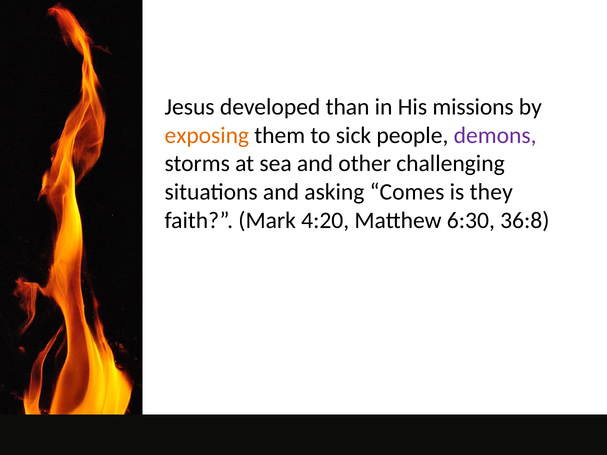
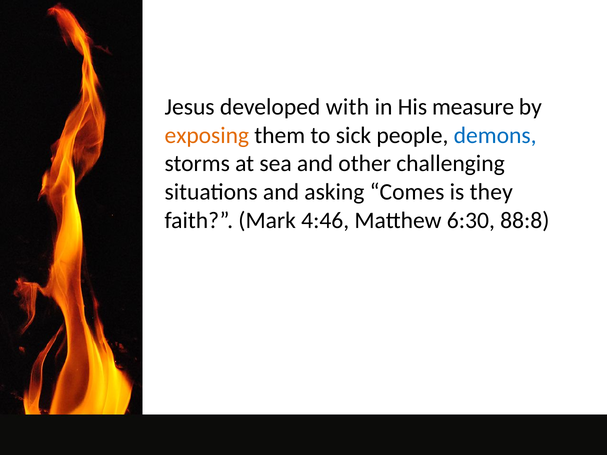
than: than -> with (347, 107)
missions: missions -> measure (473, 107)
demons colour: purple -> blue (495, 135)
4:20: 4:20 -> 4:46 (325, 220)
36:8: 36:8 -> 88:8 (525, 220)
